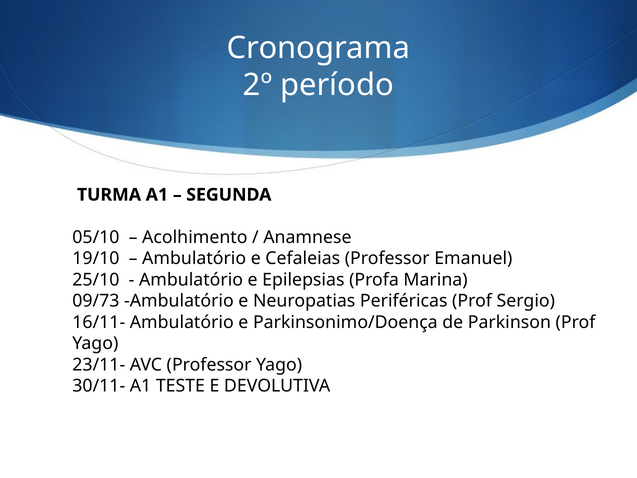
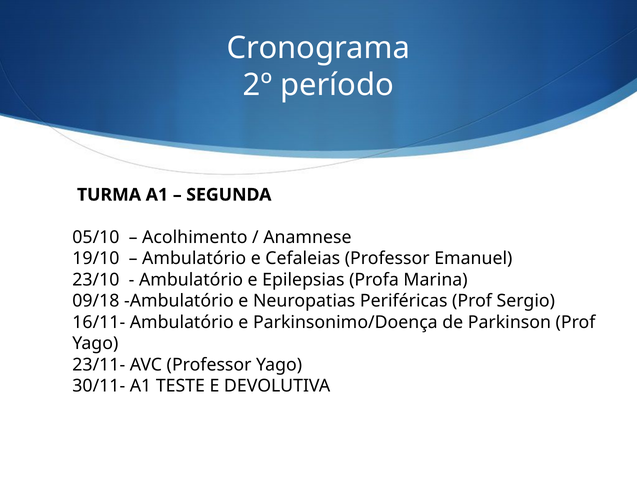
25/10: 25/10 -> 23/10 (96, 280)
09/73: 09/73 -> 09/18 (96, 301)
